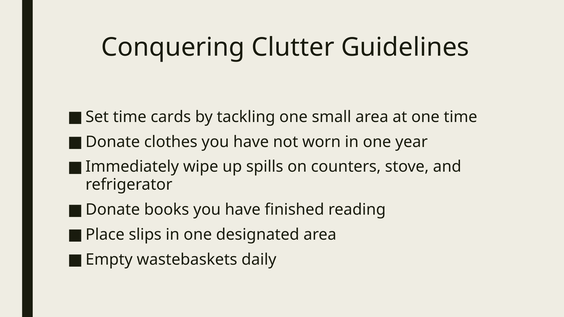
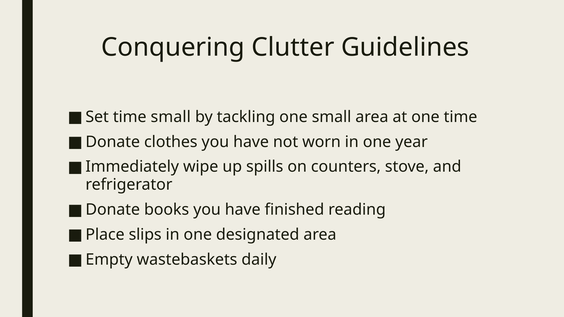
time cards: cards -> small (171, 117)
